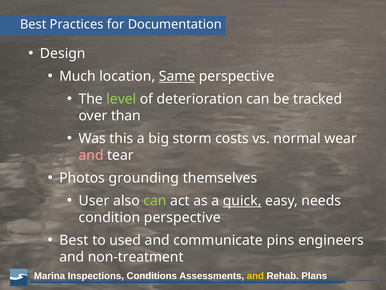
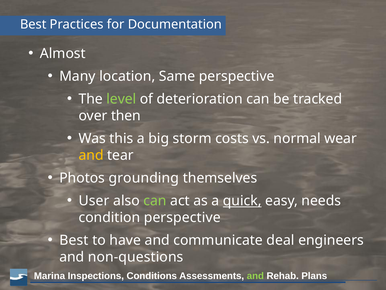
Design: Design -> Almost (63, 53)
Much: Much -> Many (77, 76)
Same underline: present -> none (177, 76)
than: than -> then (126, 116)
and colour: pink -> yellow (91, 155)
used: used -> have (125, 240)
pins: pins -> deal (280, 240)
non-treatment: non-treatment -> non-questions (136, 257)
and colour: yellow -> light green (255, 275)
